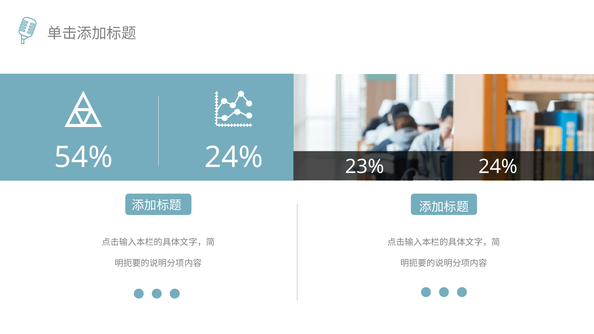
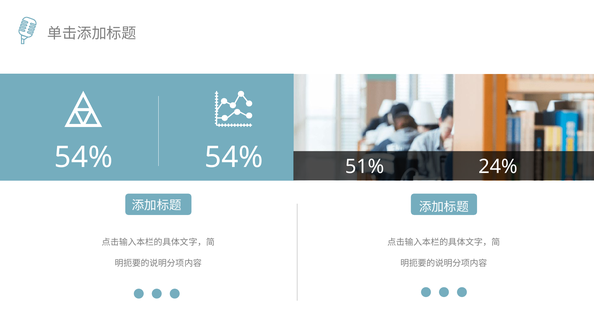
24%: 24% -> 54% (234, 157)
23%: 23% -> 51% (365, 167)
